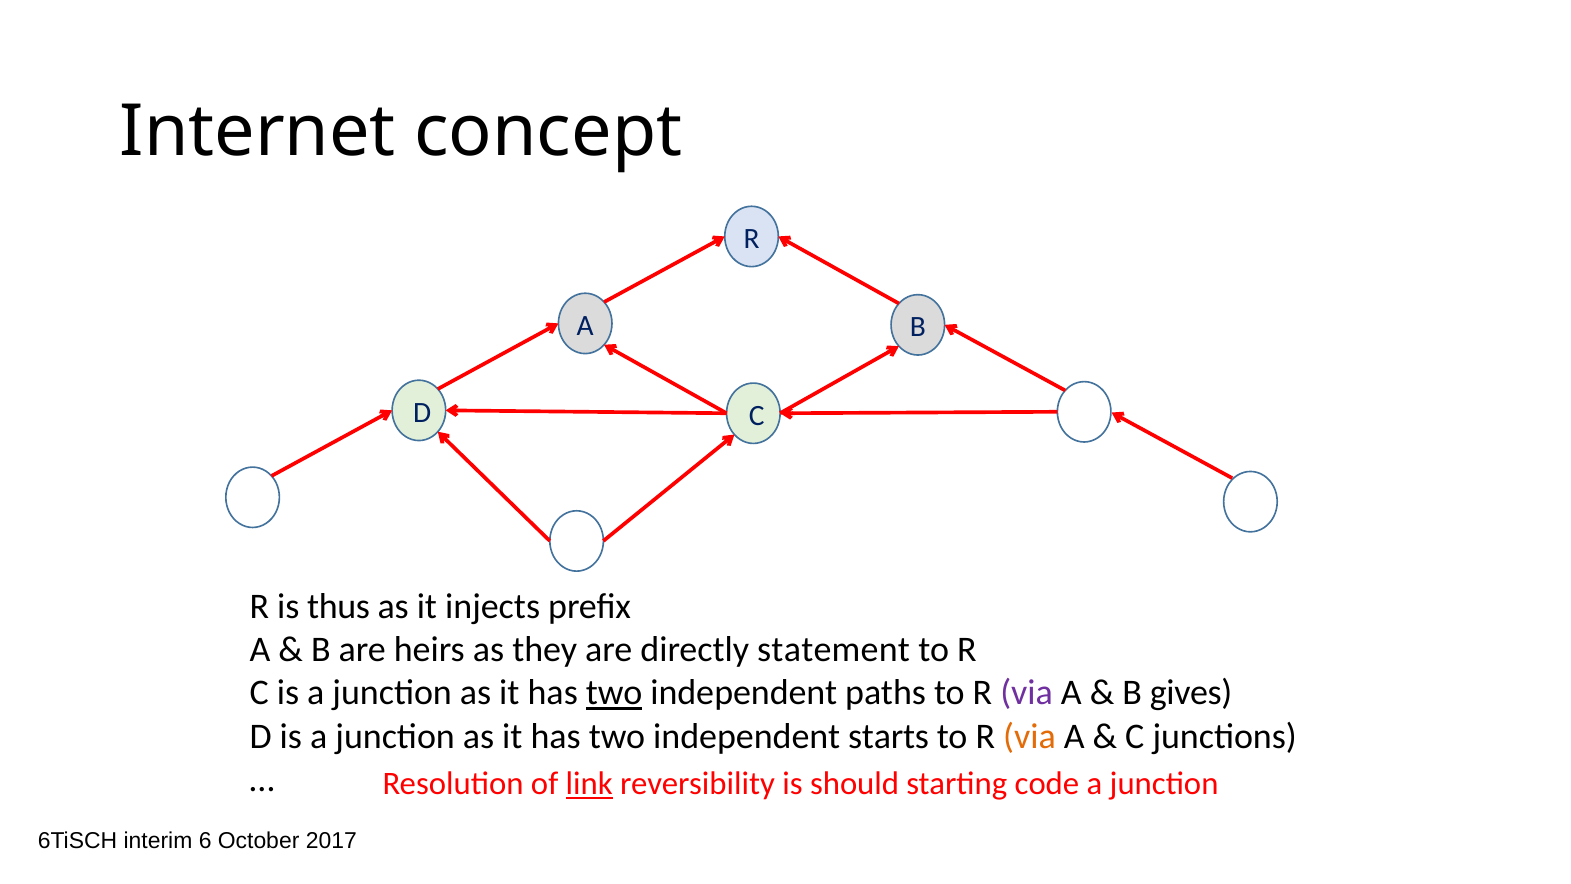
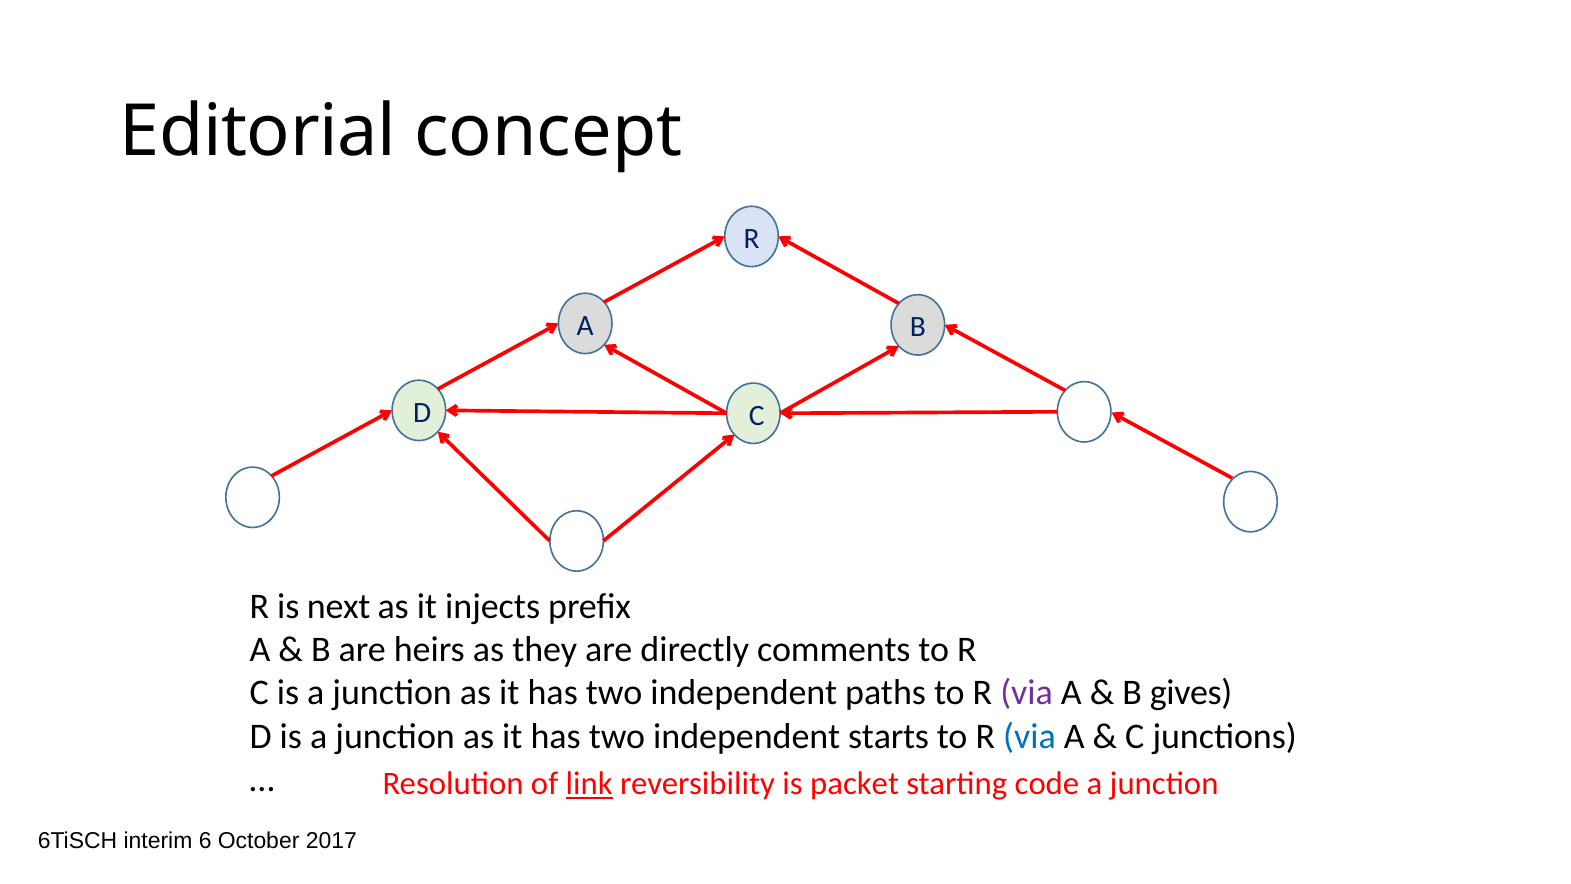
Internet: Internet -> Editorial (258, 132)
thus: thus -> next (339, 606)
statement: statement -> comments (834, 650)
two underline: present -> none (614, 693)
via colour: orange -> blue (1029, 736)
should: should -> packet (855, 784)
